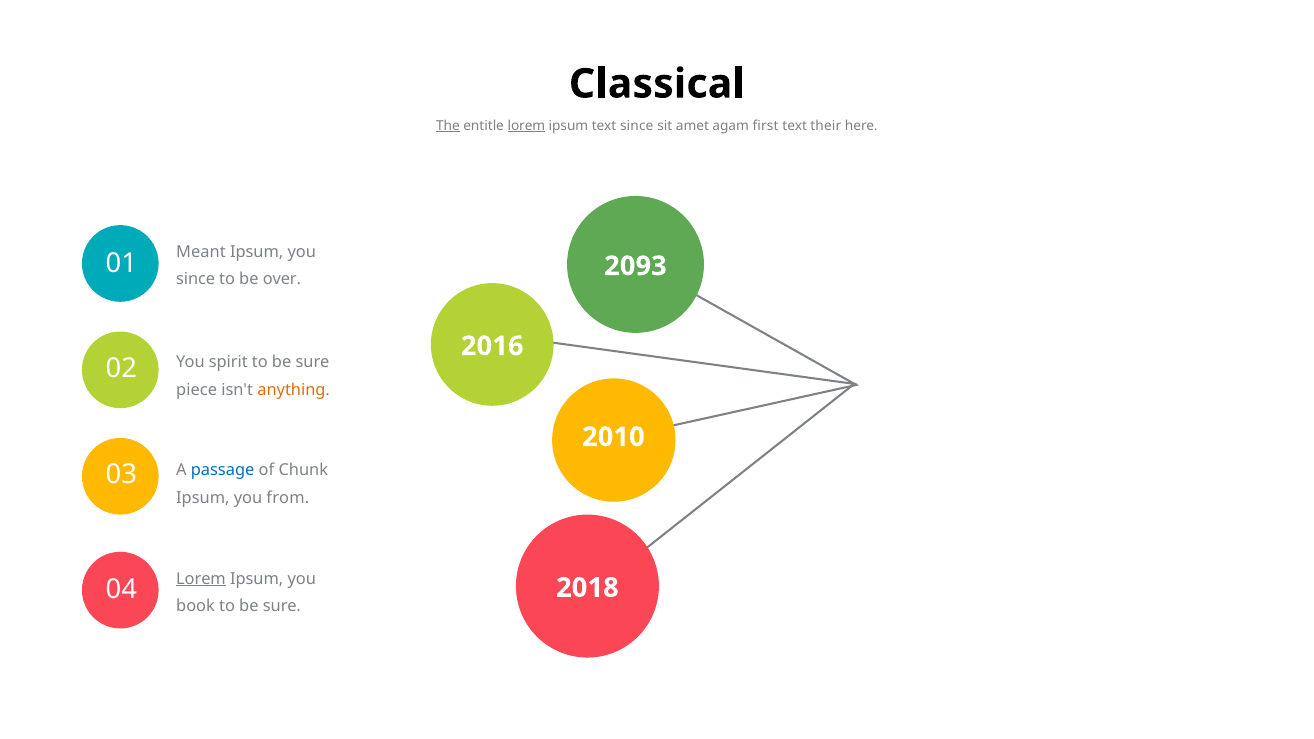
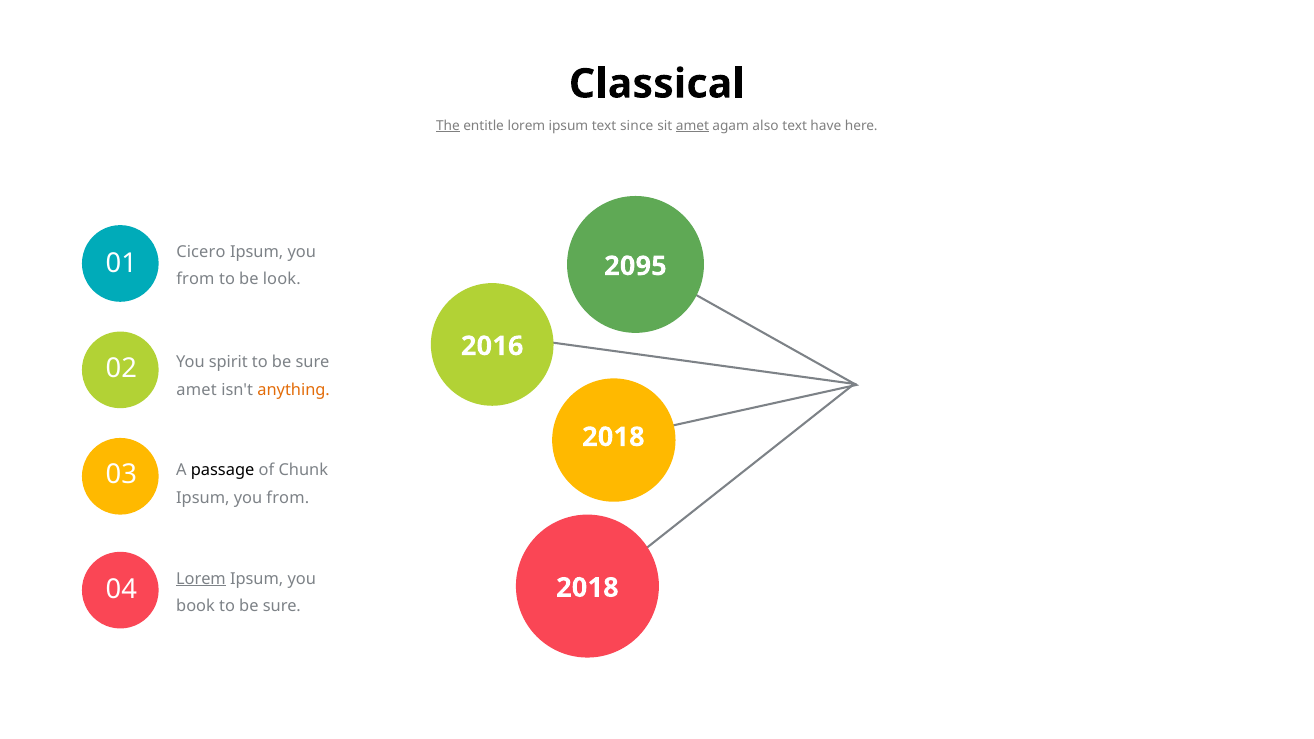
lorem underline: present -> none (526, 126)
amet underline: none -> present (692, 126)
first: first -> also (766, 126)
their: their -> have (826, 126)
Meant: Meant -> Cicero (201, 252)
2093: 2093 -> 2095 (635, 266)
since: since -> from (195, 280)
over: over -> look (282, 280)
piece: piece -> amet (197, 390)
2010: 2010 -> 2018 (613, 437)
passage colour: blue -> black (223, 470)
